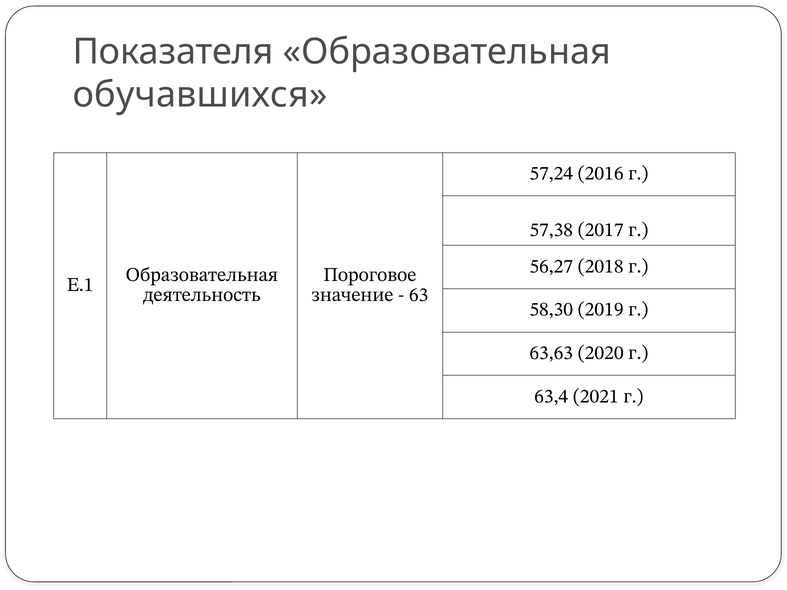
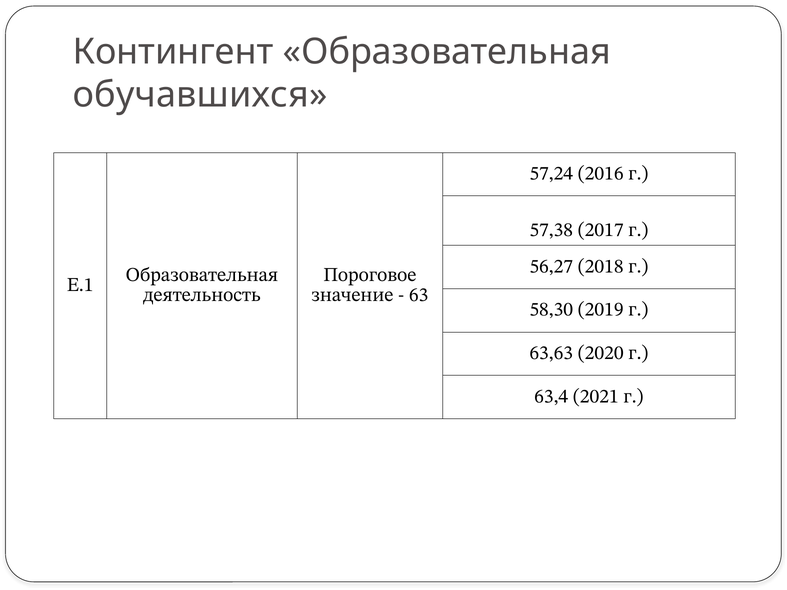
Показателя: Показателя -> Контингент (173, 52)
